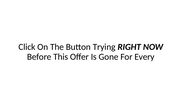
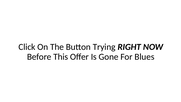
Every: Every -> Blues (144, 57)
